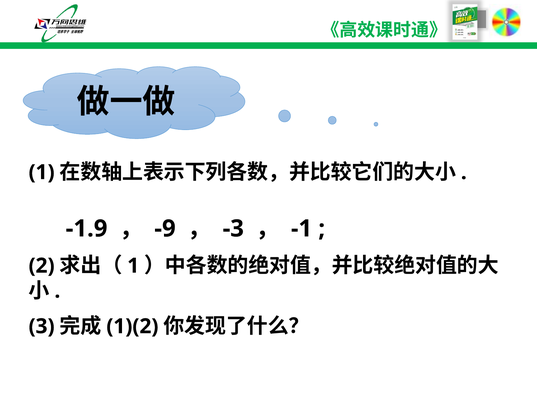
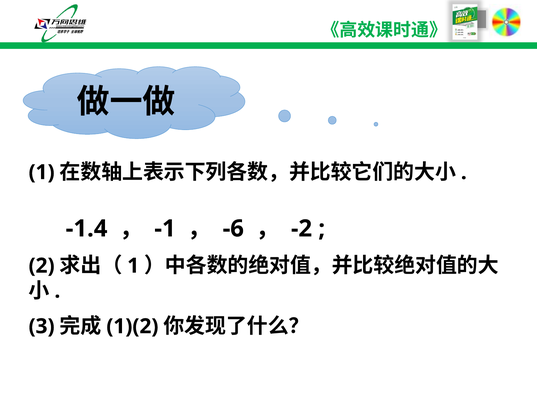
-1.9: -1.9 -> -1.4 (87, 228)
-9: -9 -> -1 (165, 228)
-3: -3 -> -6 (233, 228)
-1: -1 -> -2 (301, 228)
